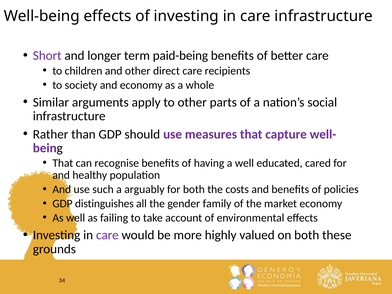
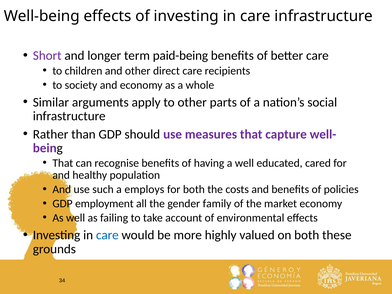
arguably: arguably -> employs (144, 189)
distinguishes: distinguishes -> employment (104, 204)
care colour: purple -> blue (107, 235)
